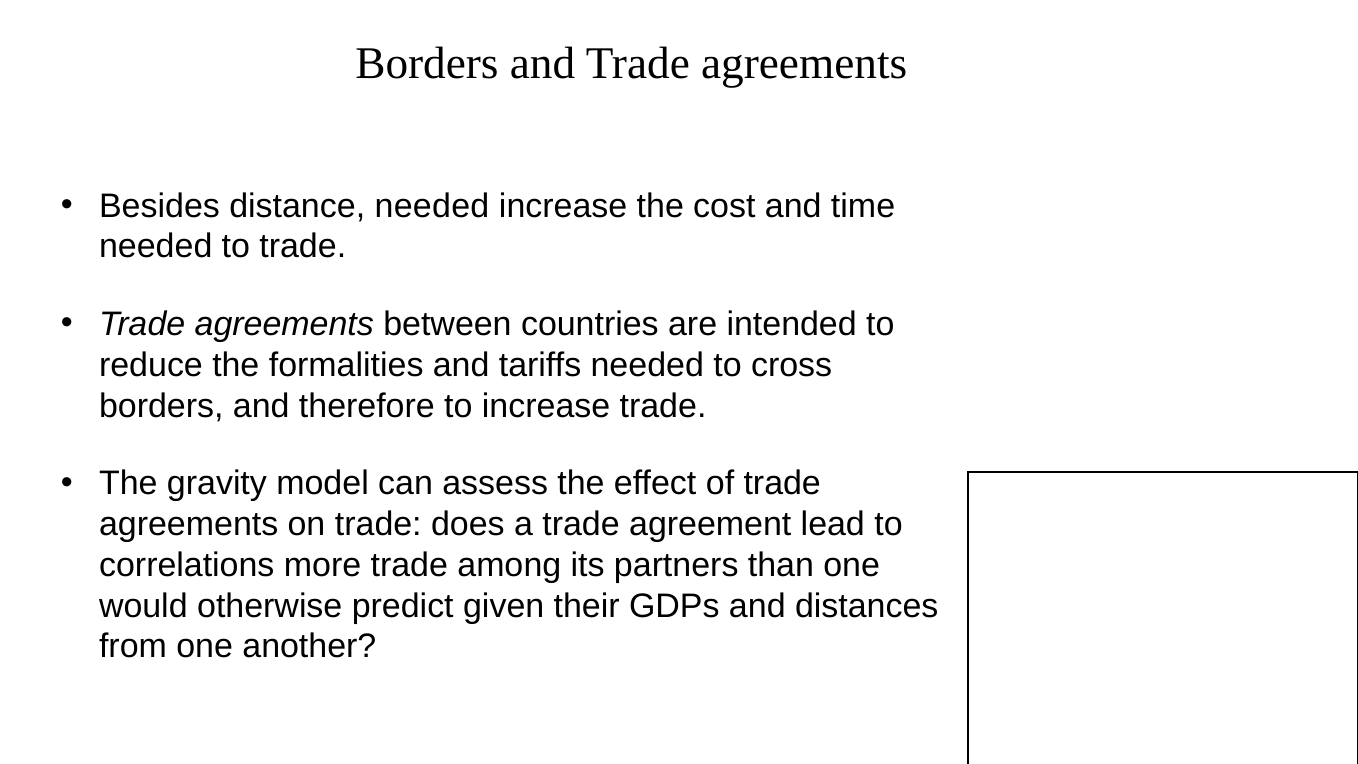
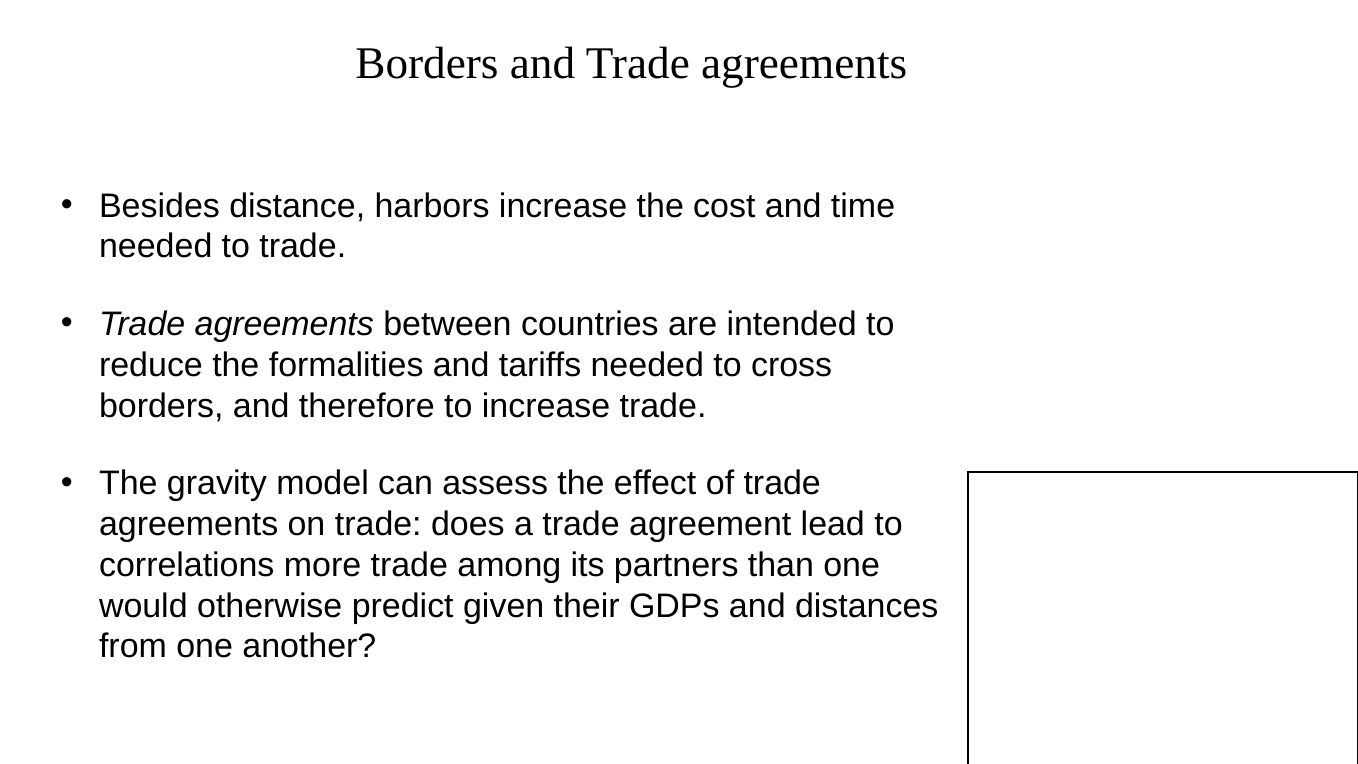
distance needed: needed -> harbors (432, 206)
